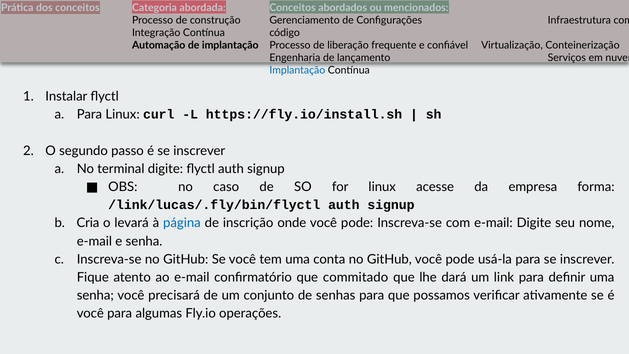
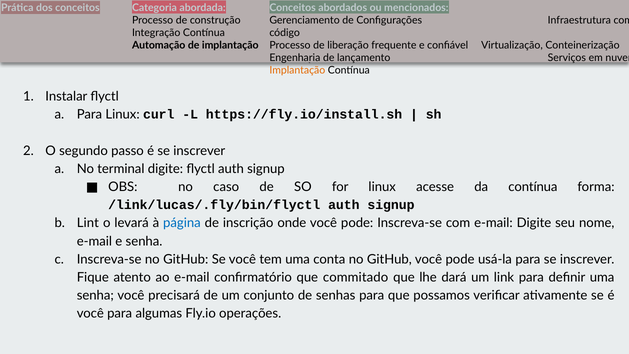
Implantação colour: blue -> orange (297, 70)
da empresa: empresa -> contínua (533, 187)
Cria: Cria -> Lint (88, 223)
